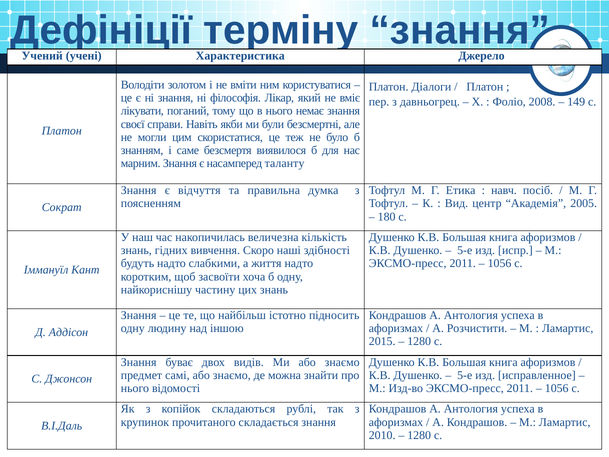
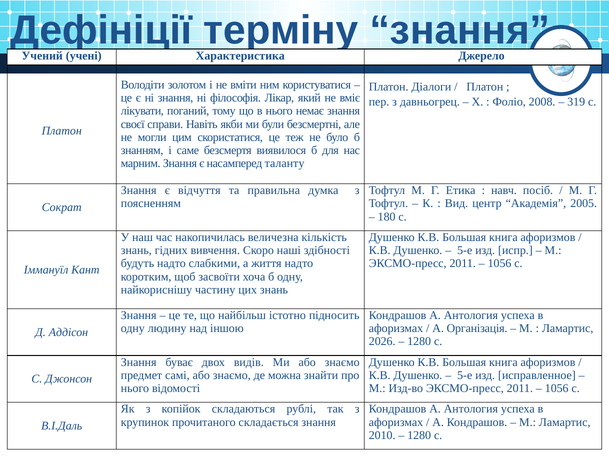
149: 149 -> 319 (576, 102)
Розчистити: Розчистити -> Організація (477, 328)
2015: 2015 -> 2026 (382, 341)
